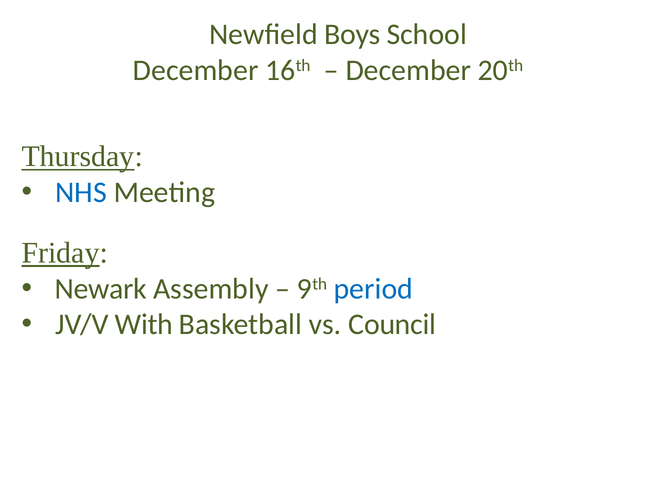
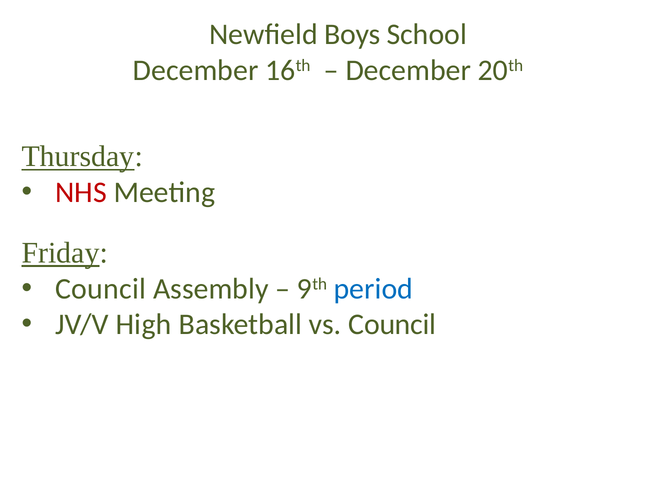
NHS colour: blue -> red (81, 192)
Newark: Newark -> Council (101, 289)
With: With -> High (144, 325)
